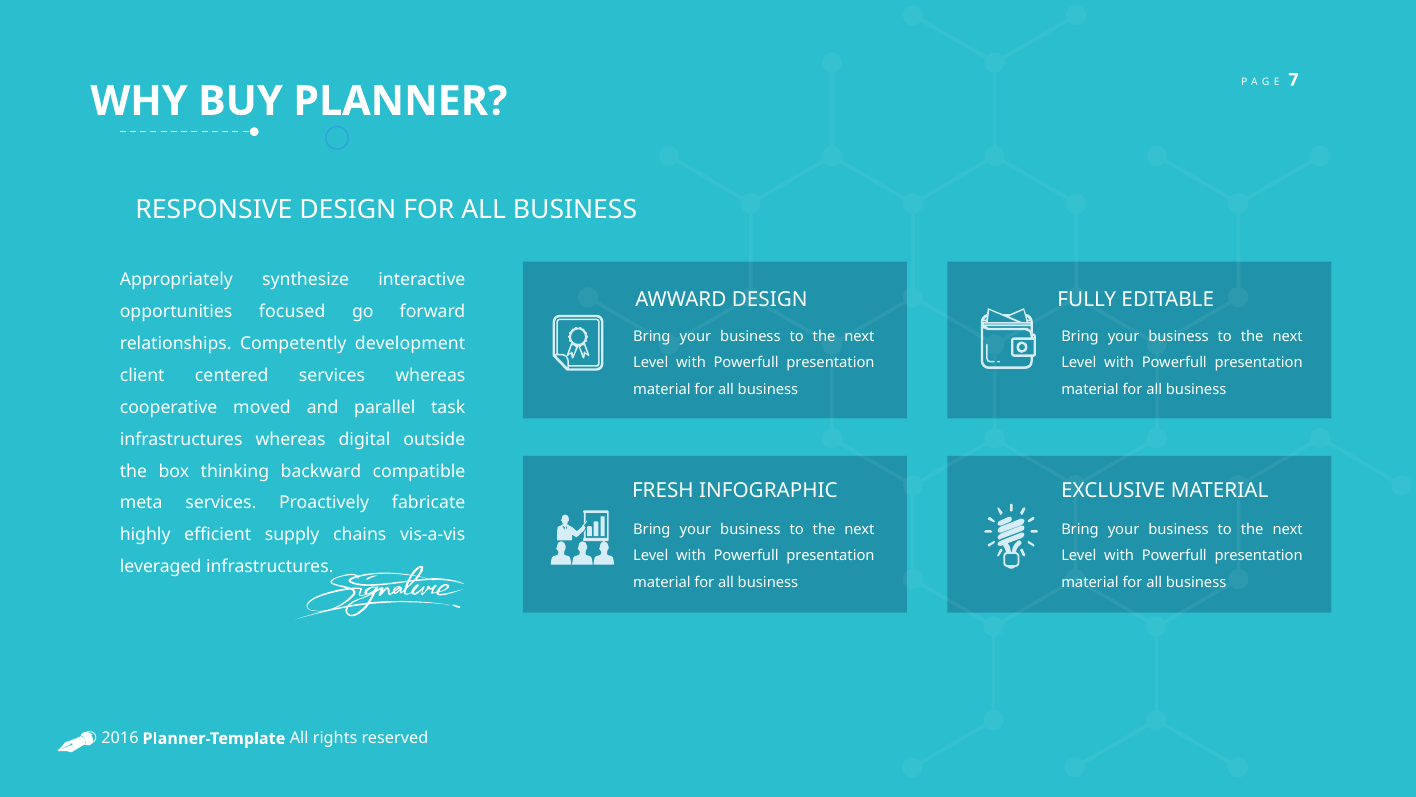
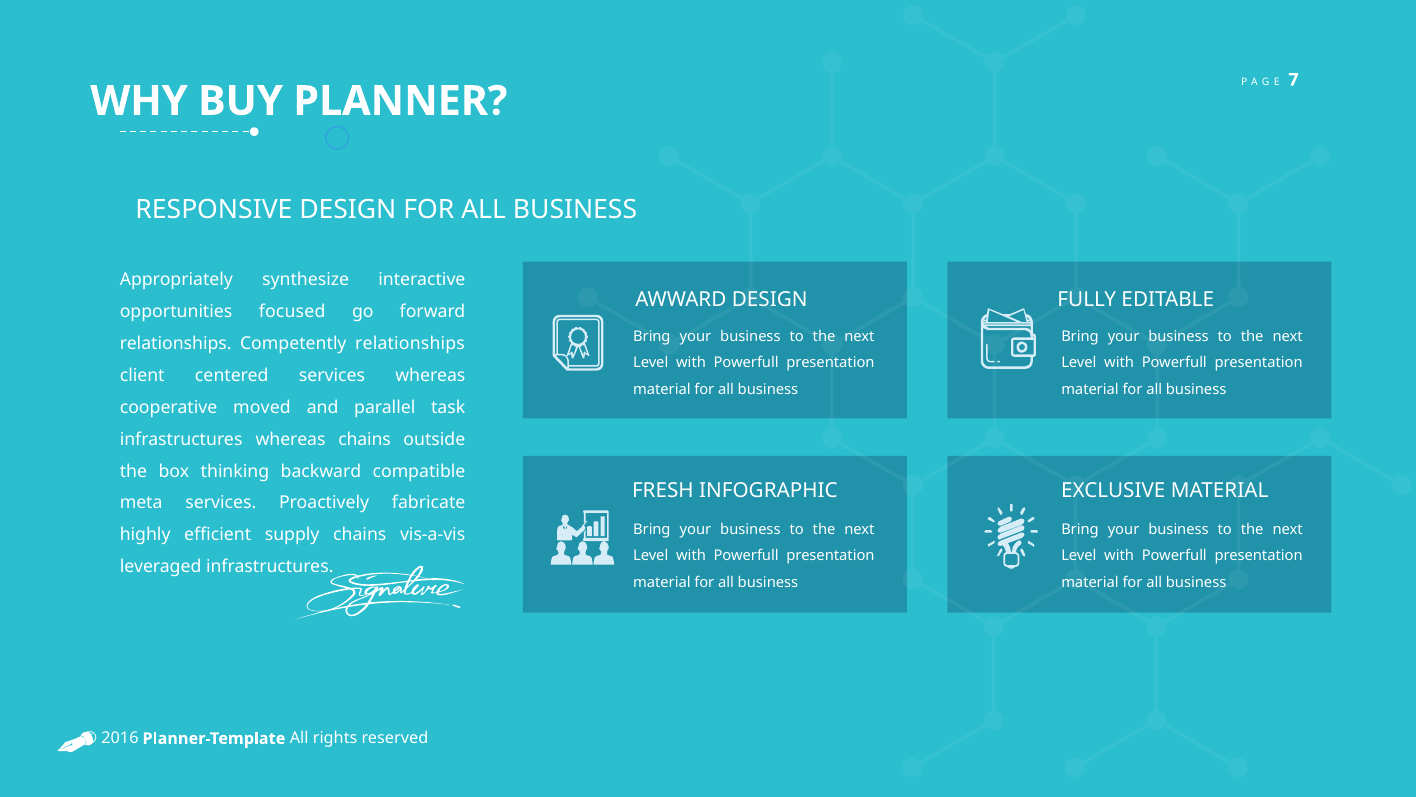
Competently development: development -> relationships (410, 344)
whereas digital: digital -> chains (365, 439)
